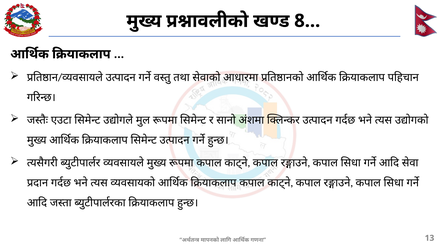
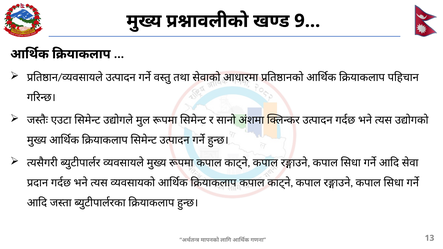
8: 8 -> 9 (307, 21)
